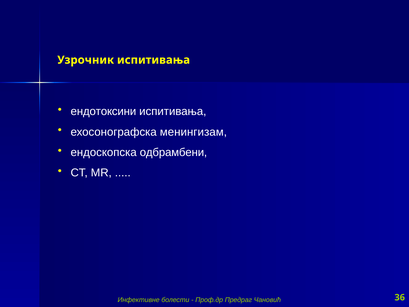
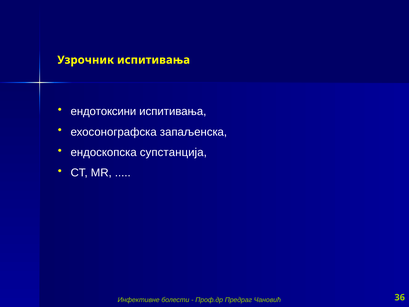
менингизам: менингизам -> запаљенска (193, 132)
одбрамбени: одбрамбени -> супстанција (173, 152)
